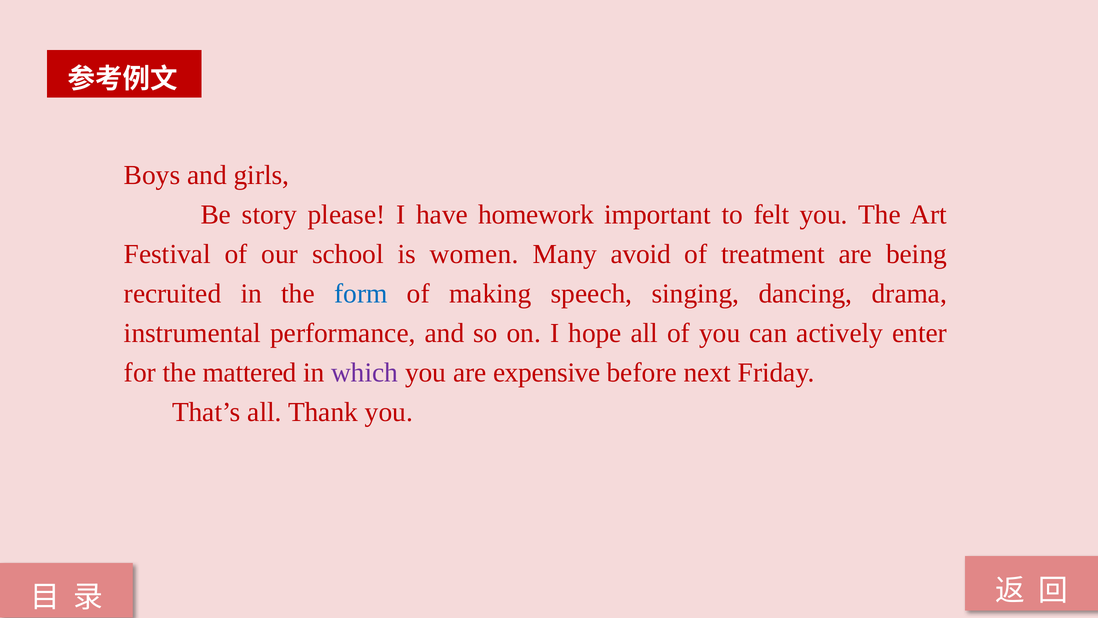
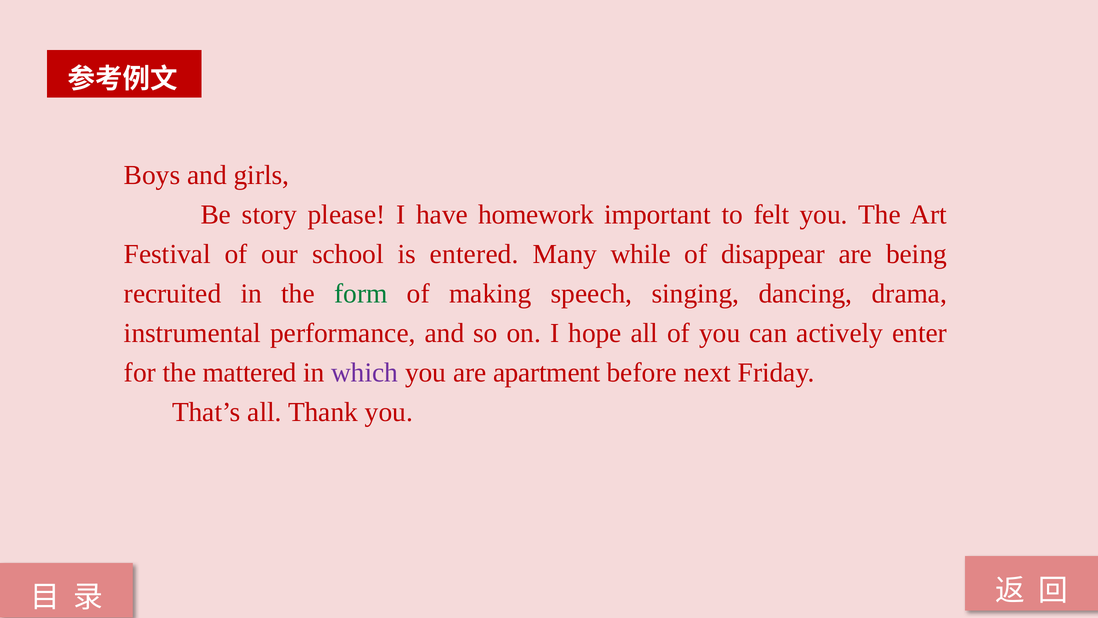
women: women -> entered (474, 254)
avoid: avoid -> while (641, 254)
treatment: treatment -> disappear (773, 254)
form colour: blue -> green (361, 293)
expensive: expensive -> apartment (547, 372)
